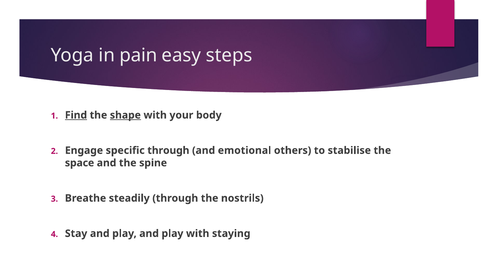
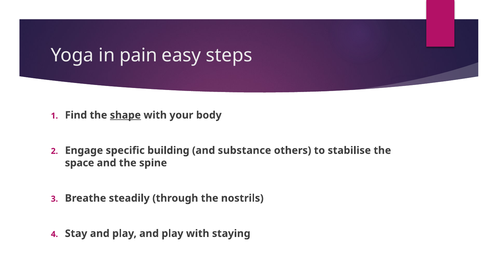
Find underline: present -> none (76, 115)
specific through: through -> building (168, 151)
emotional: emotional -> substance (245, 151)
